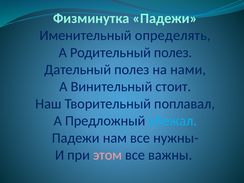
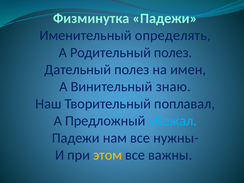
нами: нами -> имен (188, 70)
стоит: стоит -> знаю (173, 87)
этом colour: pink -> yellow (108, 155)
